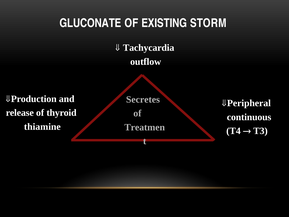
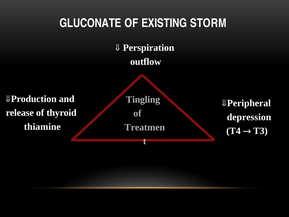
Tachycardia: Tachycardia -> Perspiration (149, 48)
Secretes: Secretes -> Tingling (143, 99)
continuous: continuous -> depression (249, 117)
